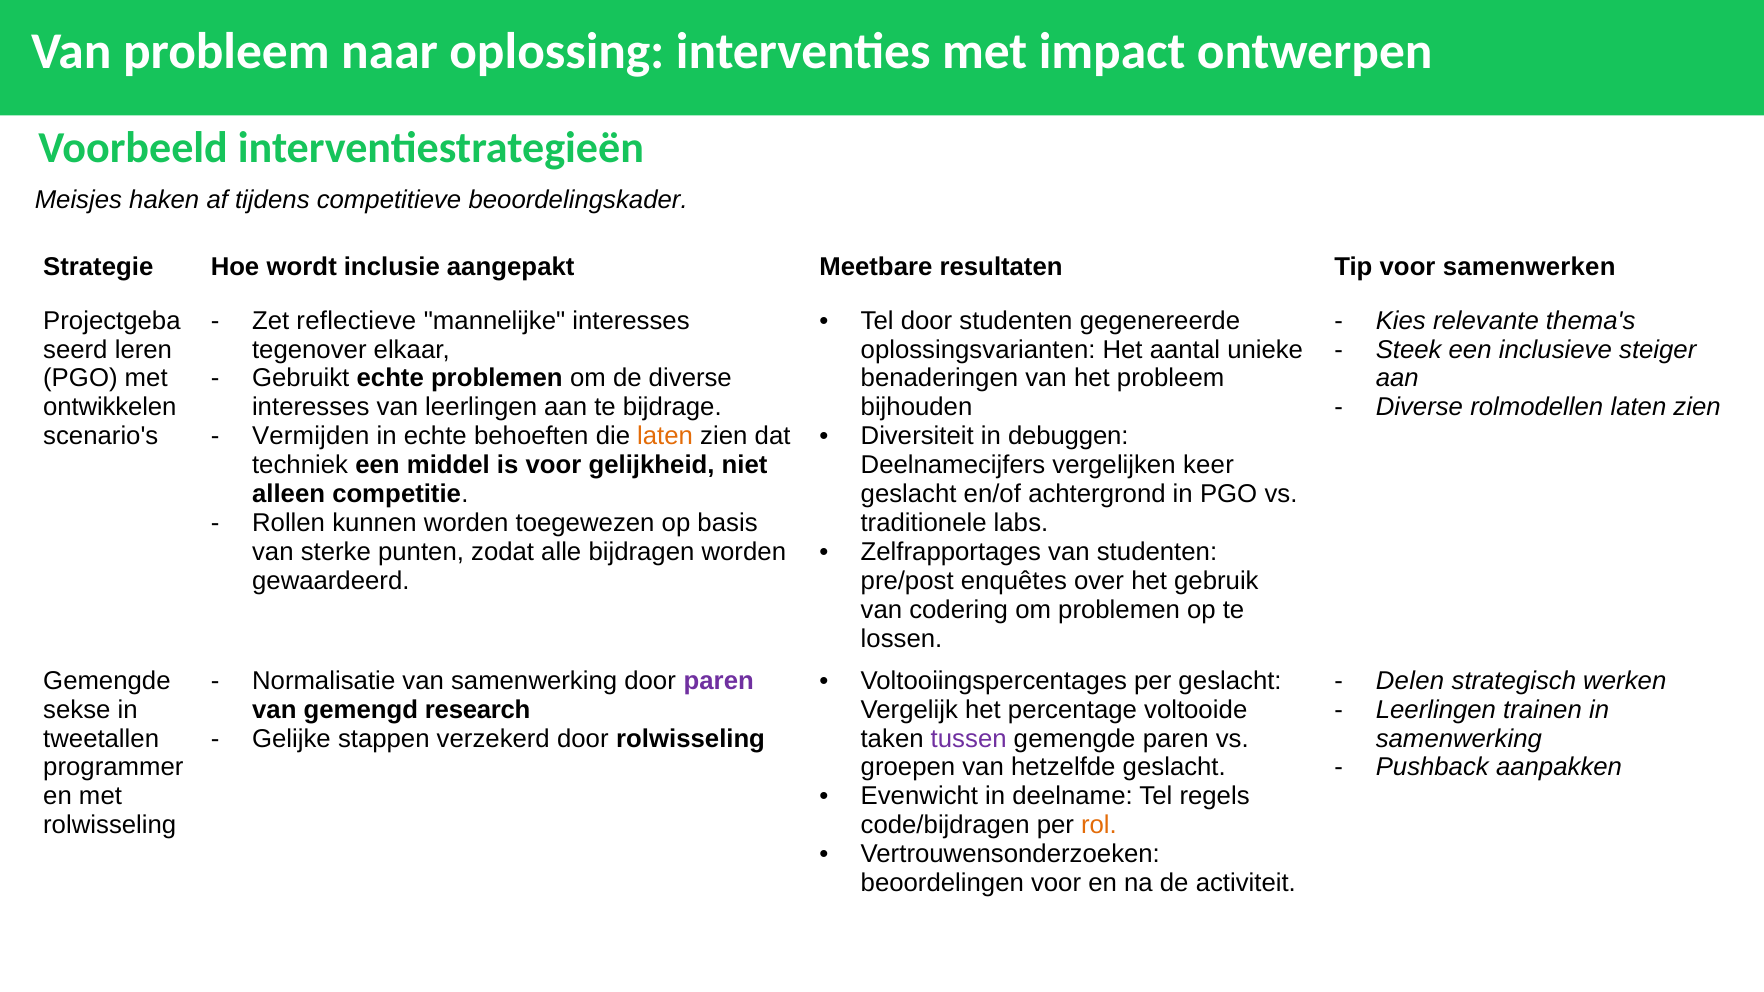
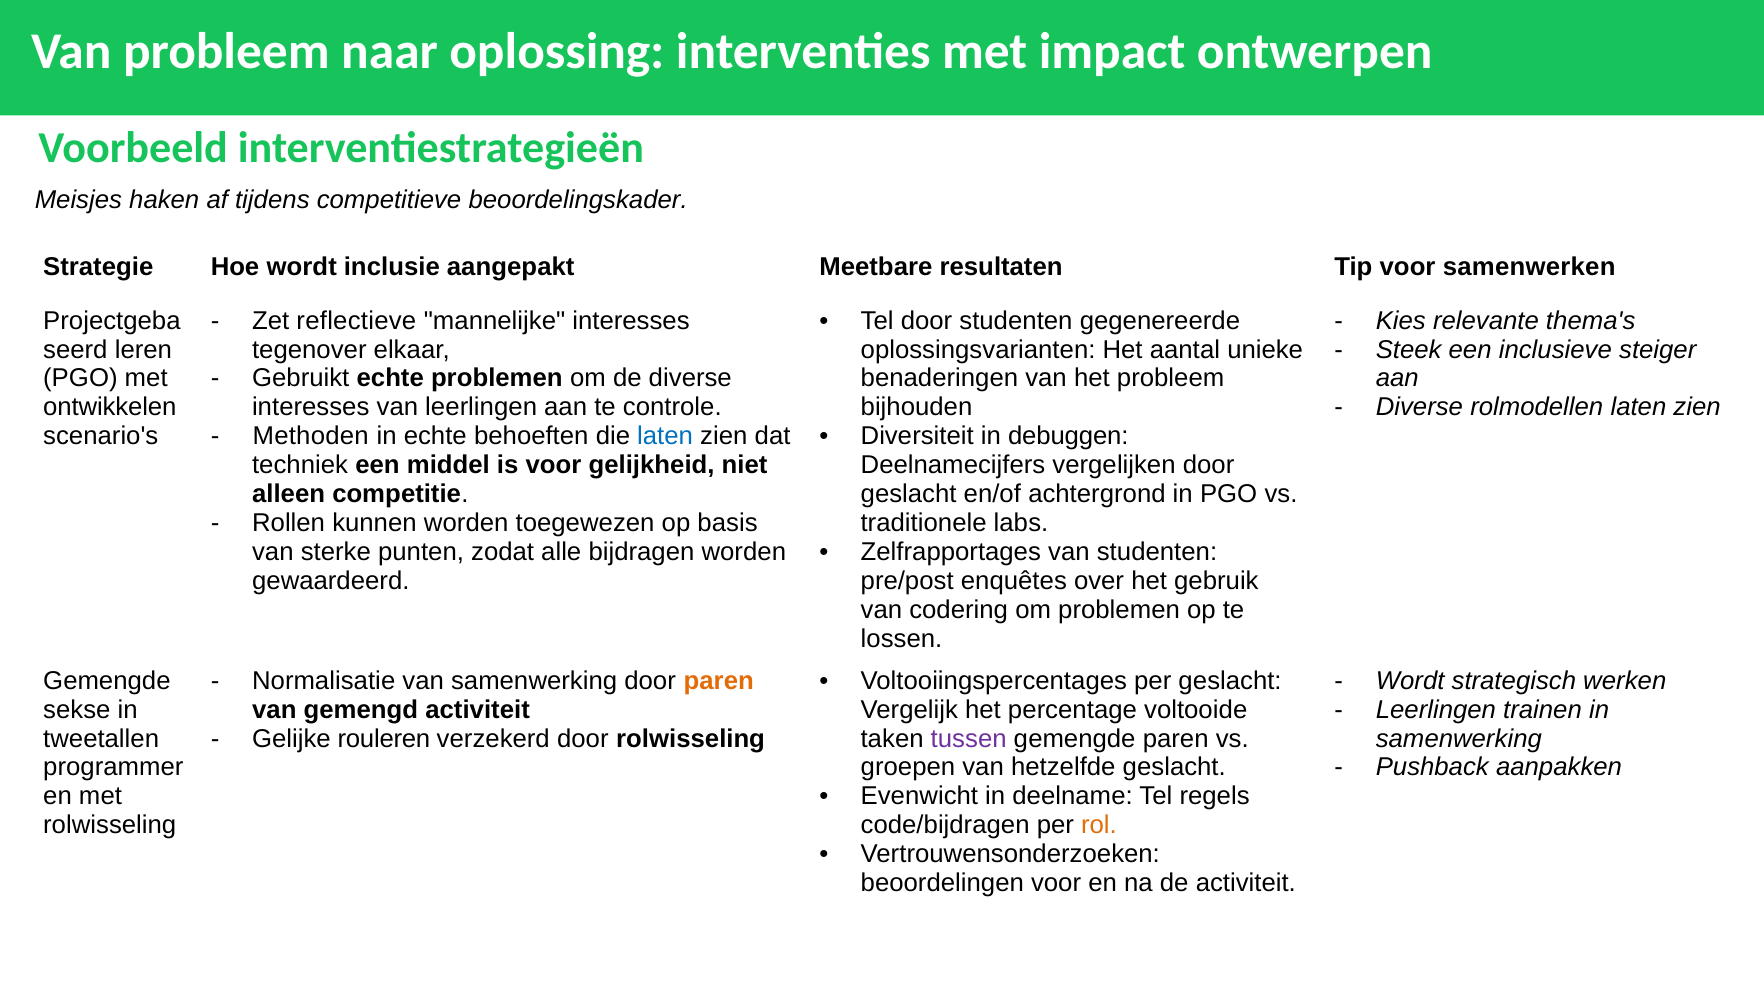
bijdrage: bijdrage -> controle (672, 407)
Vermijden: Vermijden -> Methoden (311, 436)
laten colour: orange -> blue (665, 436)
vergelijken keer: keer -> door (1209, 465)
paren colour: purple -> orange (719, 681)
Delen: Delen -> Wordt (1410, 681)
gemengd research: research -> activiteit (478, 710)
stappen: stappen -> rouleren (384, 739)
